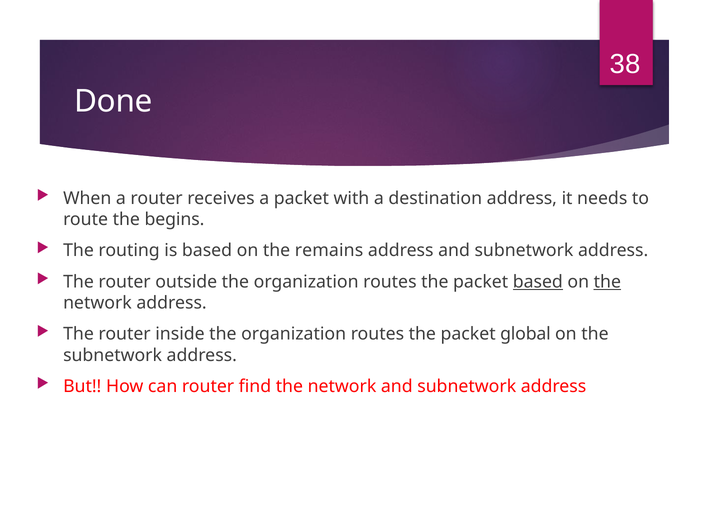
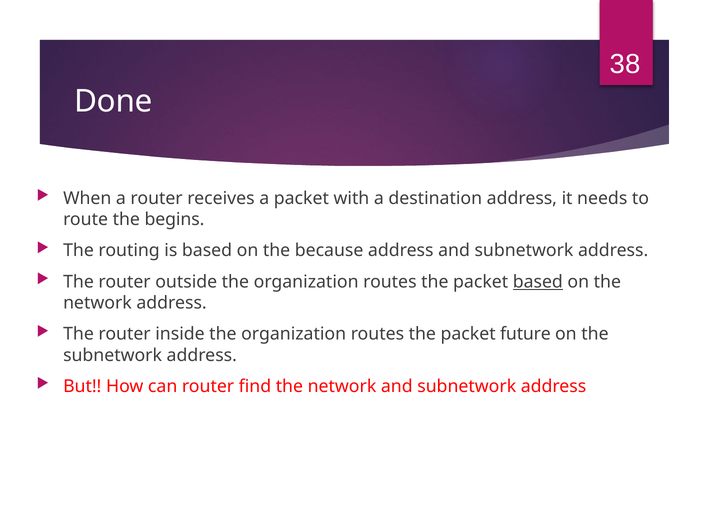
remains: remains -> because (329, 251)
the underline: present -> none (607, 282)
global: global -> future (525, 334)
